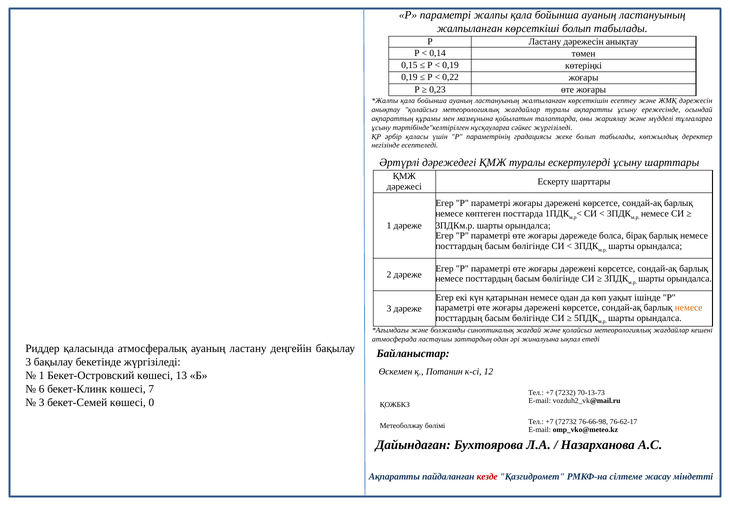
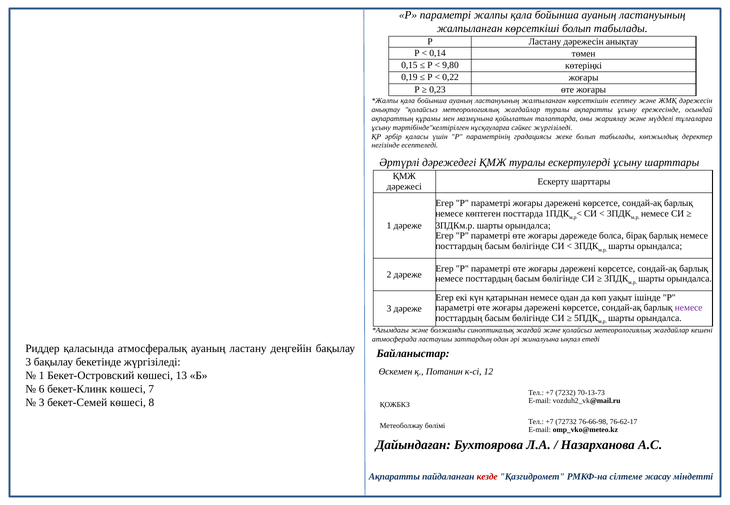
0,19: 0,19 -> 9,80 (451, 65)
немесе colour: orange -> purple (689, 308)
0: 0 -> 8 (151, 403)
